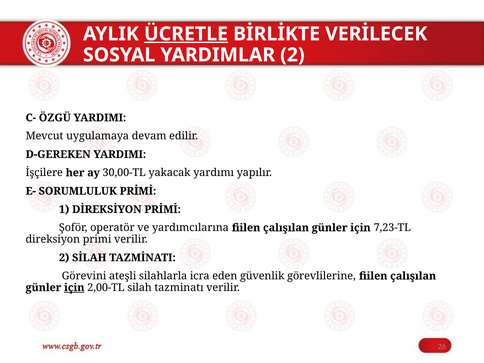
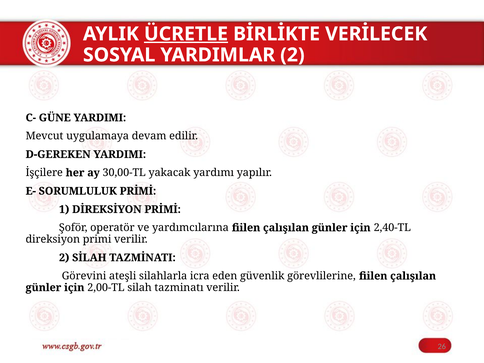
ÖZGÜ: ÖZGÜ -> GÜNE (55, 118)
7,23-TL: 7,23-TL -> 2,40-TL (392, 228)
için underline: present -> none (74, 288)
